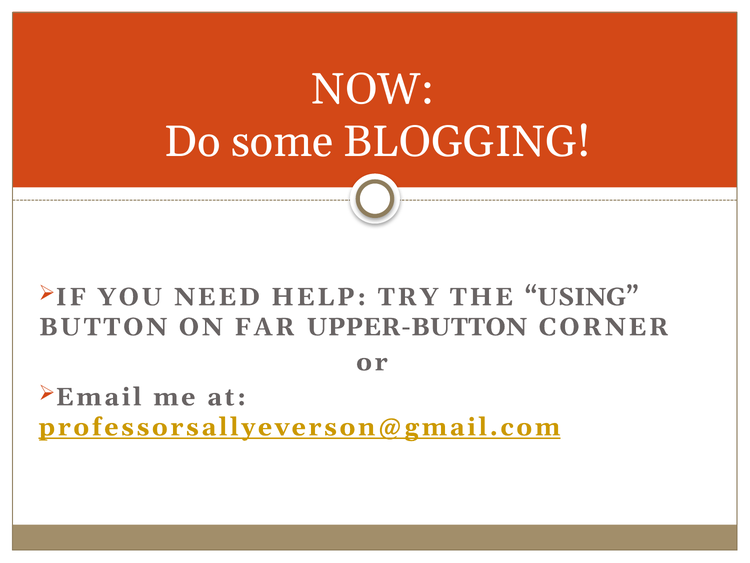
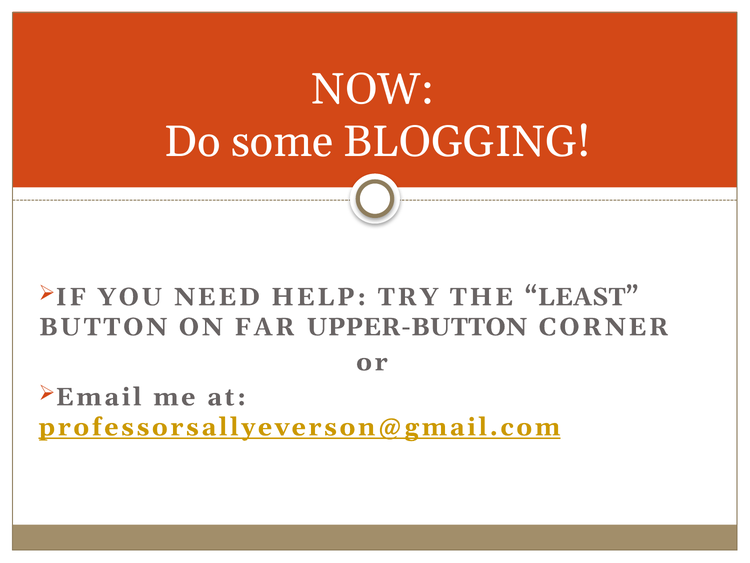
USING: USING -> LEAST (582, 297)
